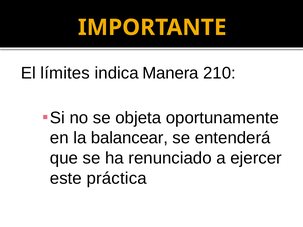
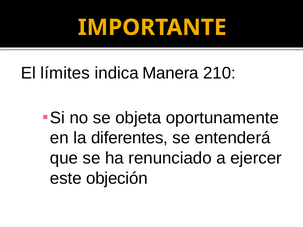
balancear: balancear -> diferentes (129, 138)
práctica: práctica -> objeción (117, 178)
